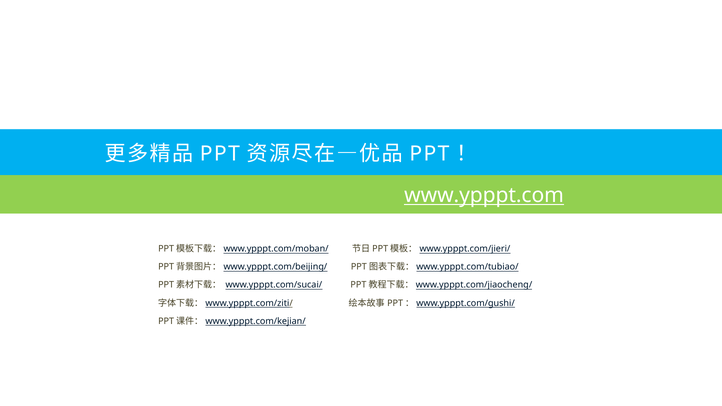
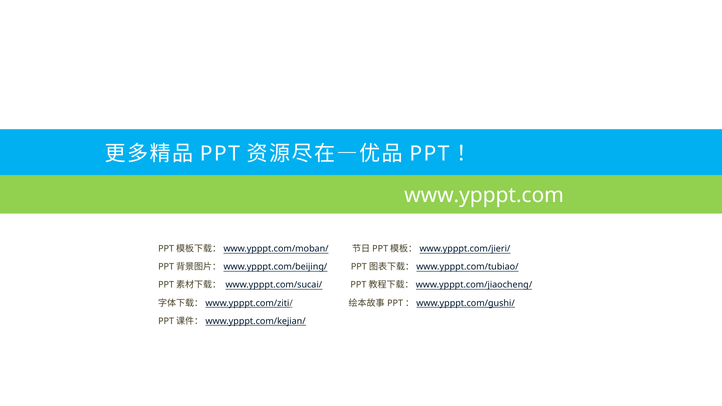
www.ypppt.com underline: present -> none (484, 196)
